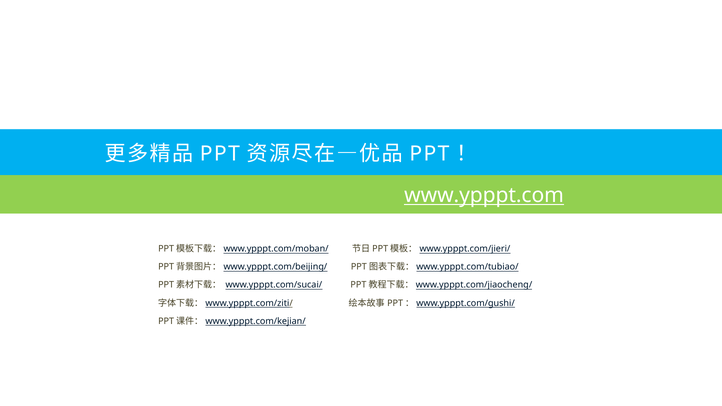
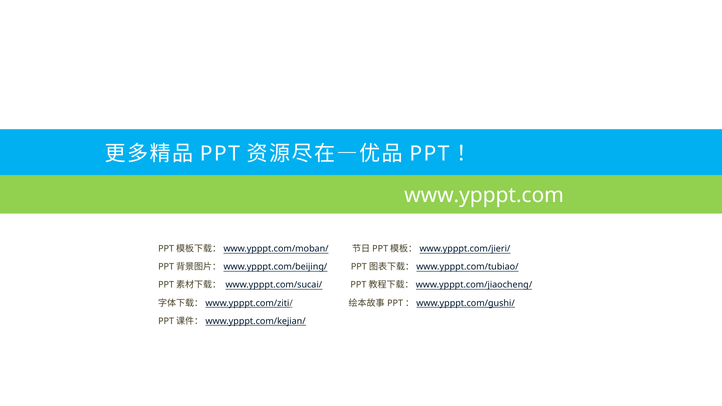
www.ypppt.com underline: present -> none (484, 196)
